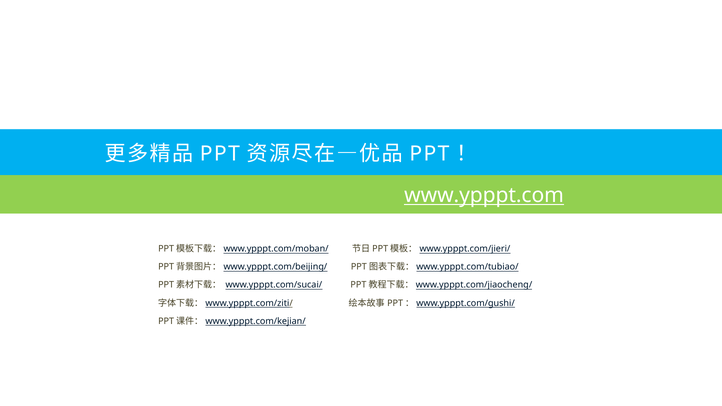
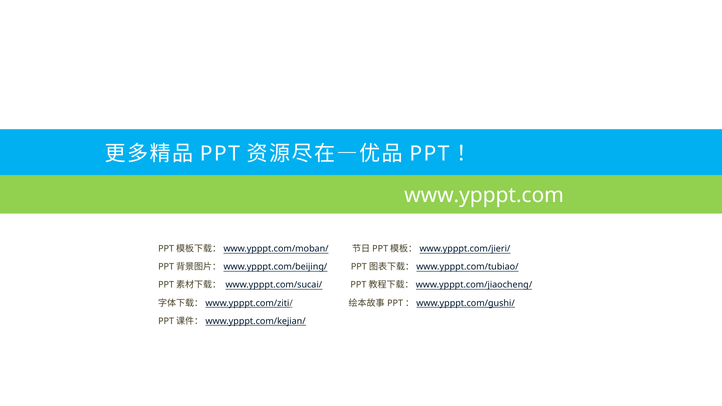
www.ypppt.com underline: present -> none (484, 196)
